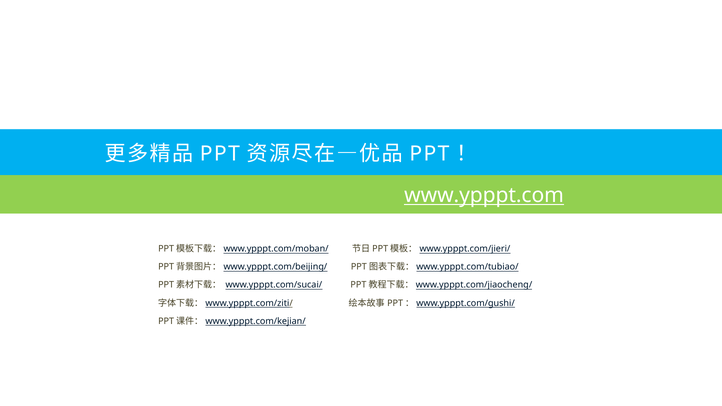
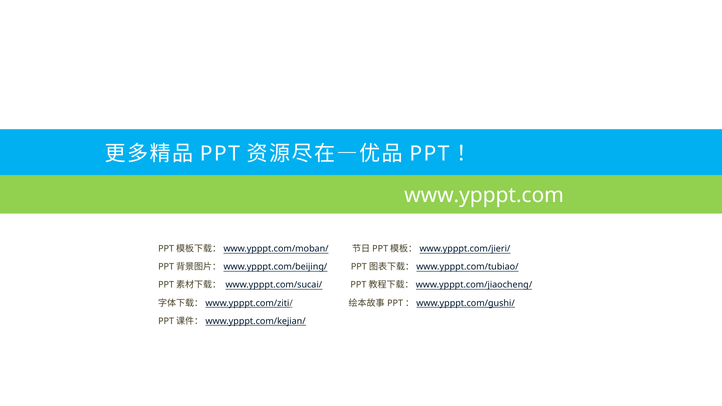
www.ypppt.com underline: present -> none (484, 196)
